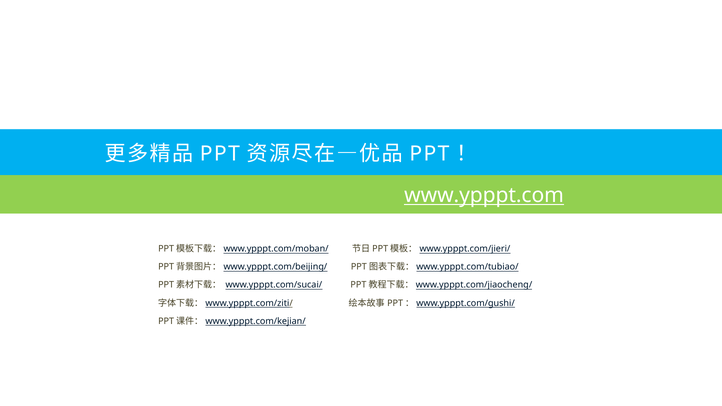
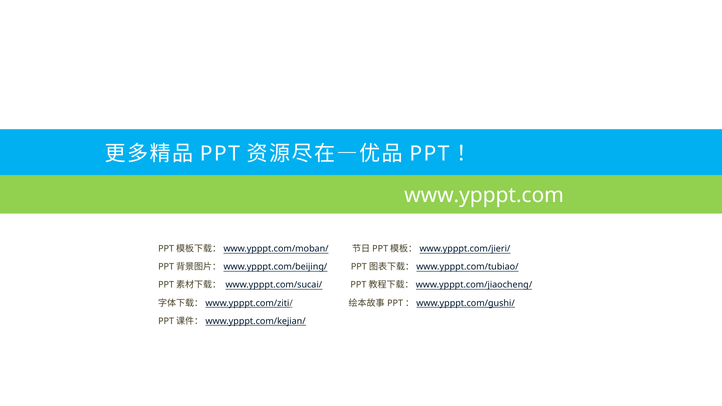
www.ypppt.com underline: present -> none (484, 196)
